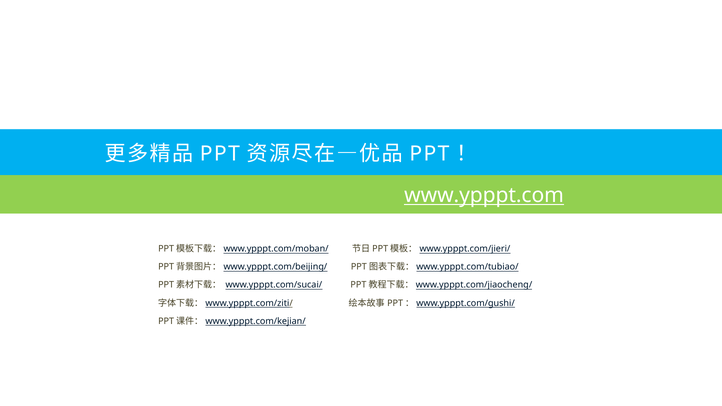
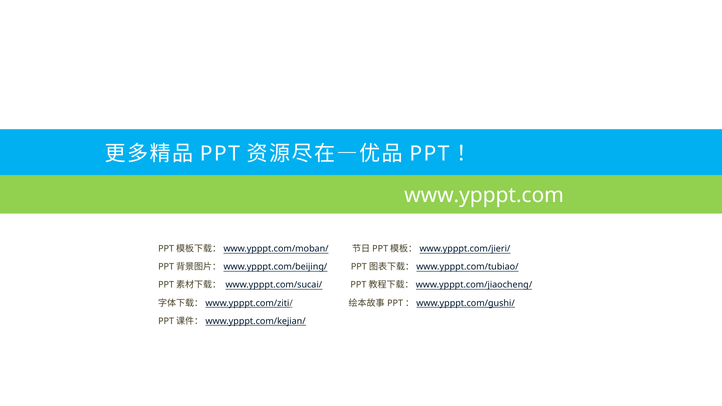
www.ypppt.com underline: present -> none (484, 196)
